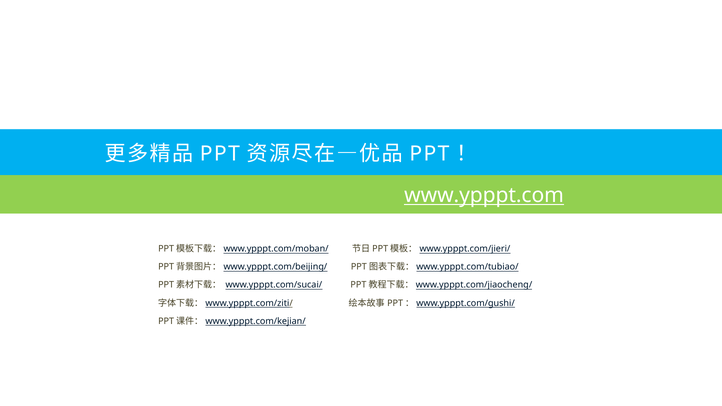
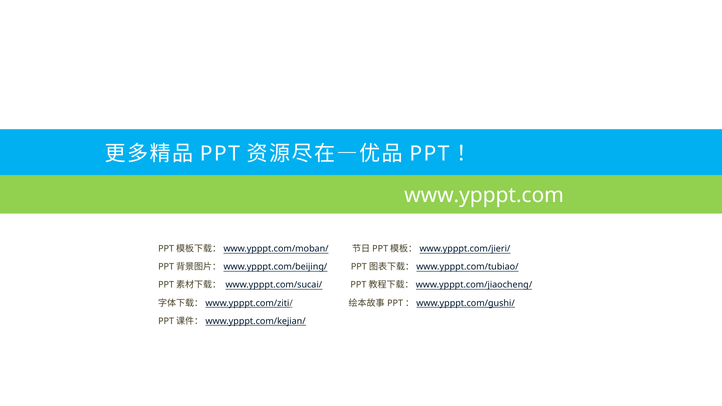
www.ypppt.com underline: present -> none (484, 196)
